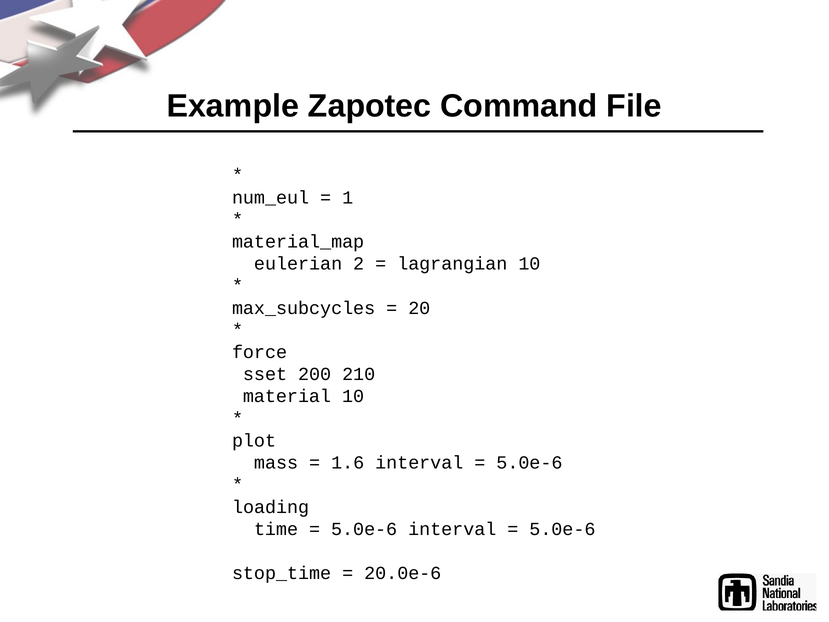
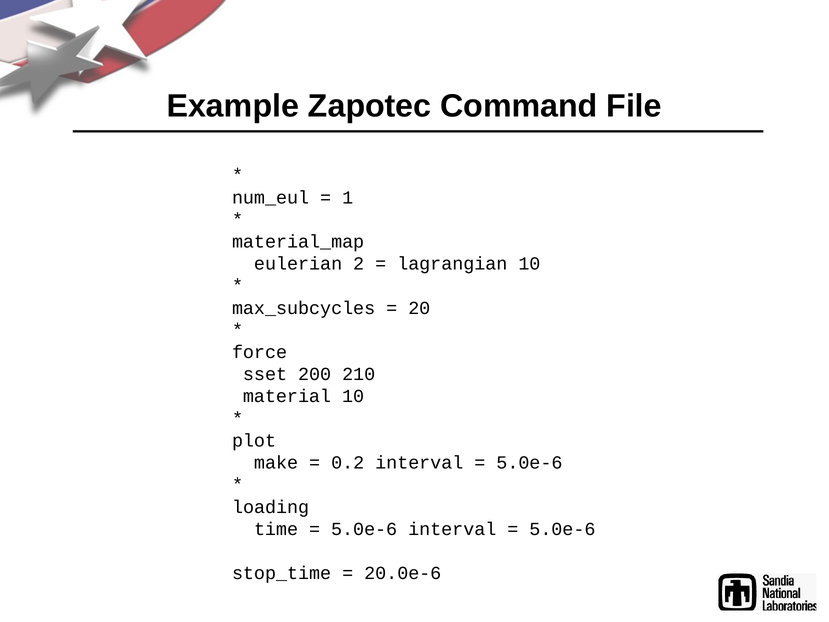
mass: mass -> make (276, 463)
1.6: 1.6 -> 0.2 (348, 463)
